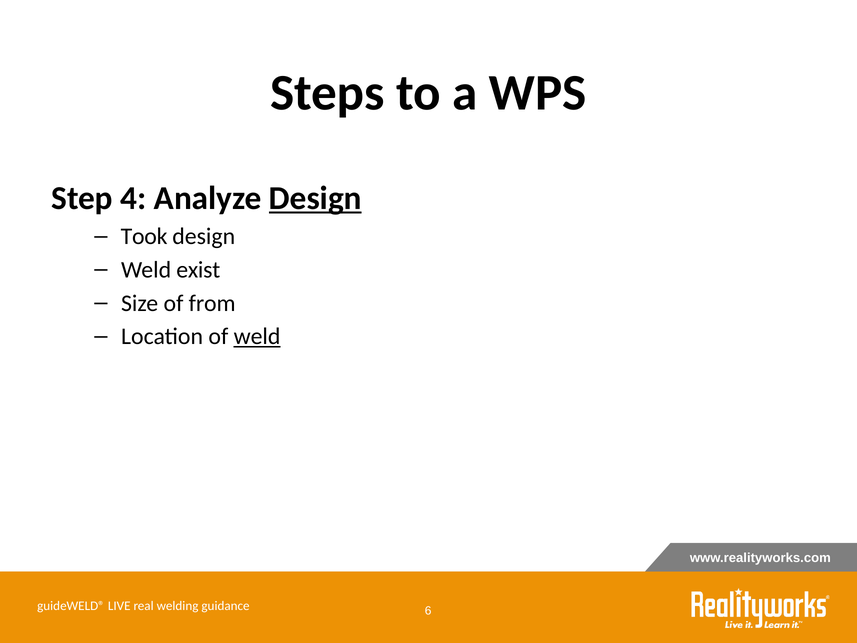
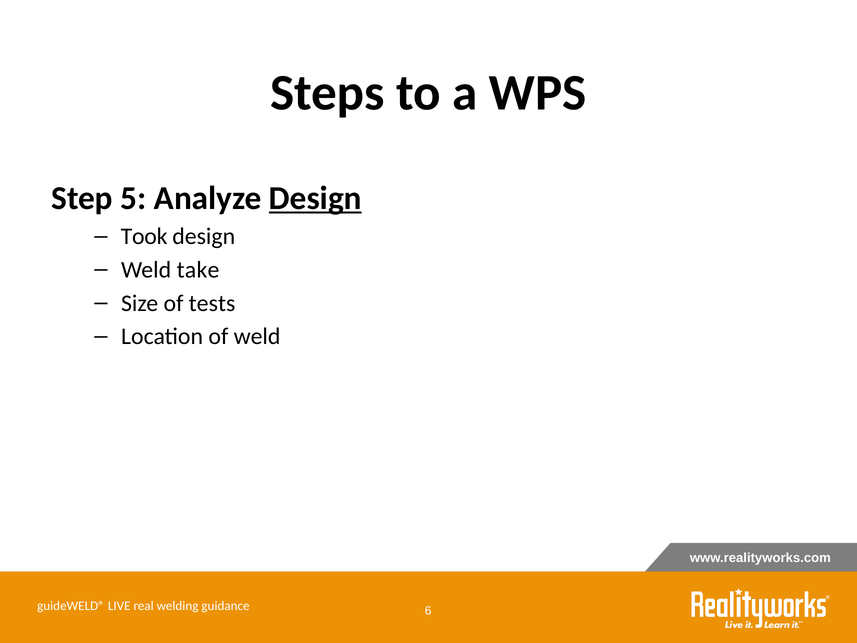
4: 4 -> 5 (133, 198)
exist: exist -> take (198, 270)
from: from -> tests (212, 303)
weld underline: present -> none (257, 336)
